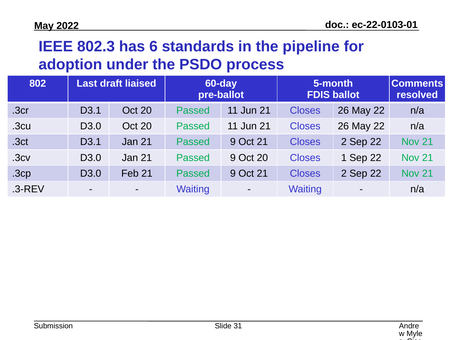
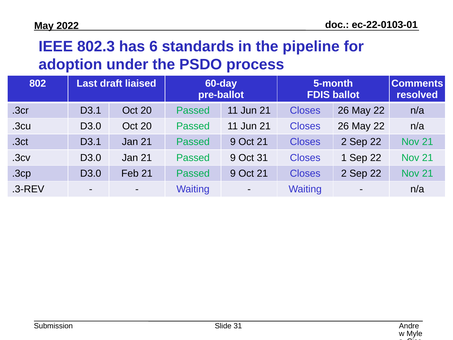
9 Oct 20: 20 -> 31 (262, 158)
